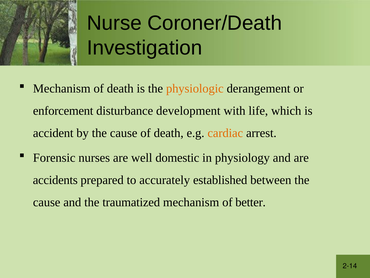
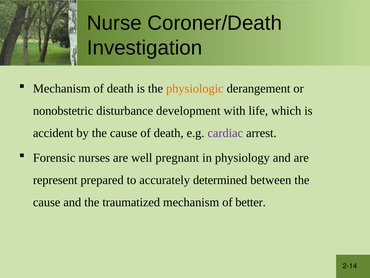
enforcement: enforcement -> nonobstetric (63, 111)
cardiac colour: orange -> purple (225, 133)
domestic: domestic -> pregnant (177, 157)
accidents: accidents -> represent (55, 180)
established: established -> determined (220, 180)
